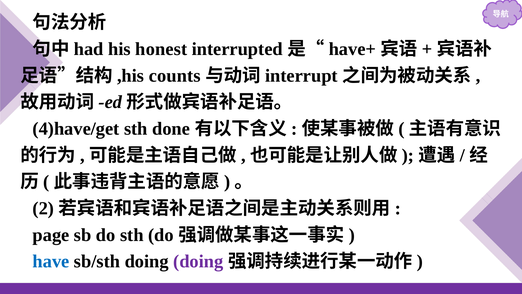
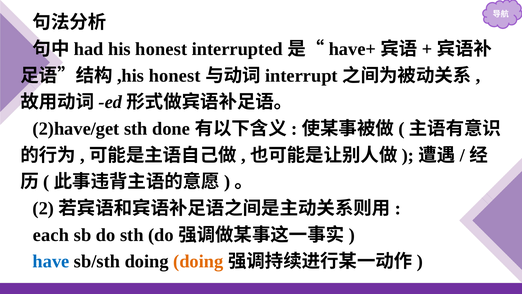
counts: counts -> honest (175, 76)
4)have/get: 4)have/get -> 2)have/get (76, 129)
page: page -> each (51, 235)
doing colour: purple -> orange (198, 261)
